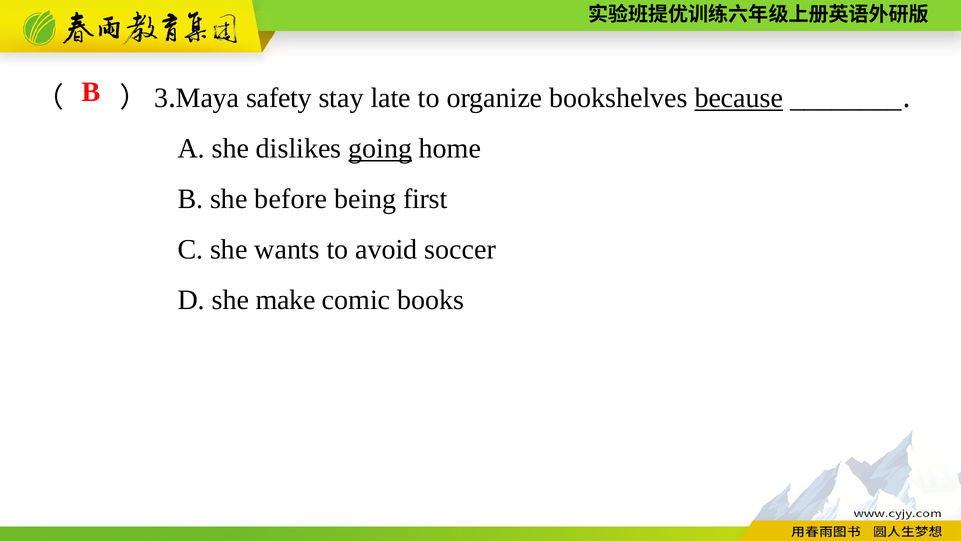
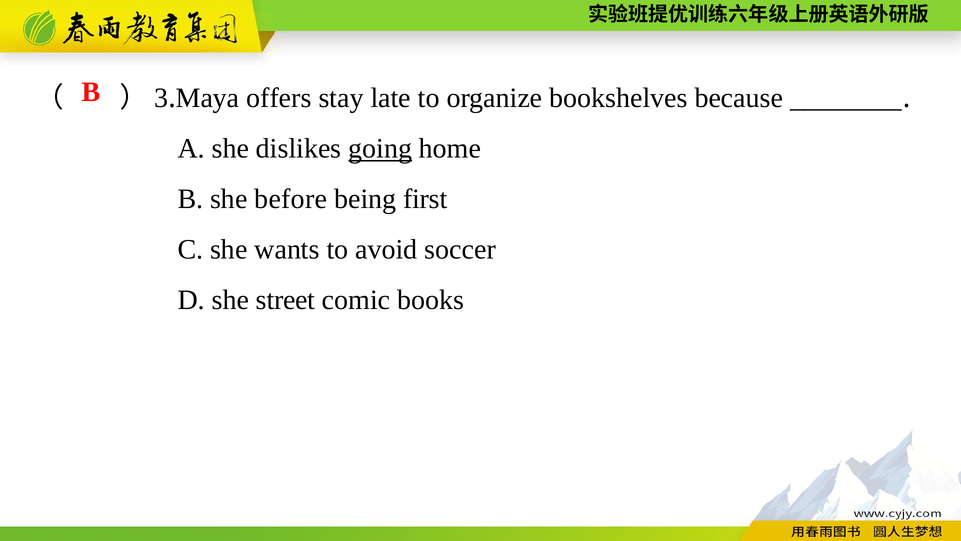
safety: safety -> offers (279, 98)
because underline: present -> none (739, 98)
make: make -> street (286, 300)
